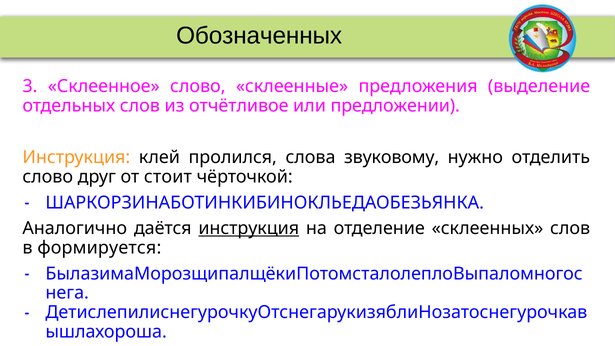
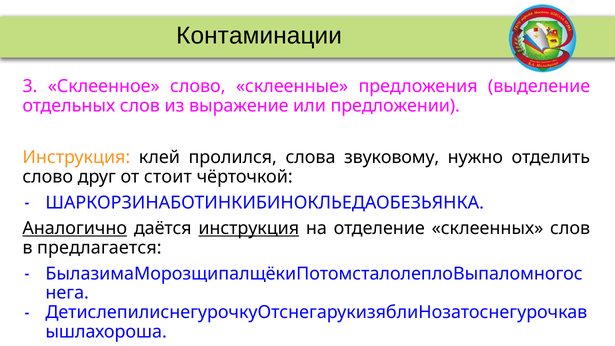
Обозначенных: Обозначенных -> Контаминации (259, 36)
отчётливое: отчётливое -> выражение (239, 106)
Аналогично underline: none -> present (75, 228)
формируется: формируется -> предлагается (99, 248)
